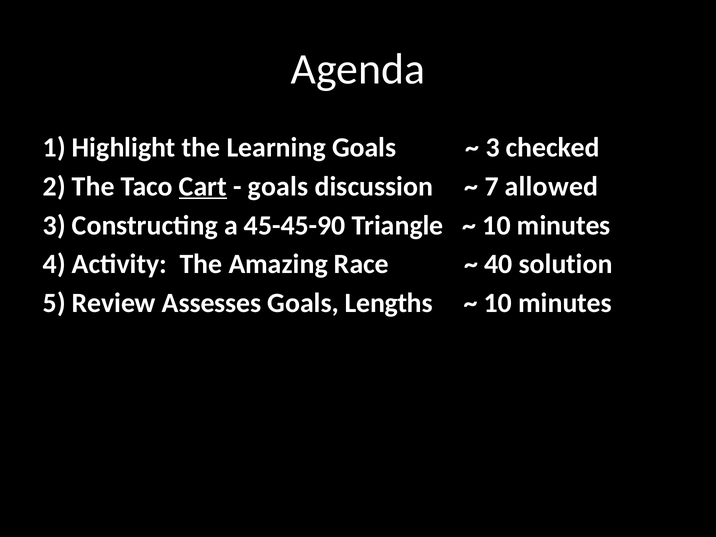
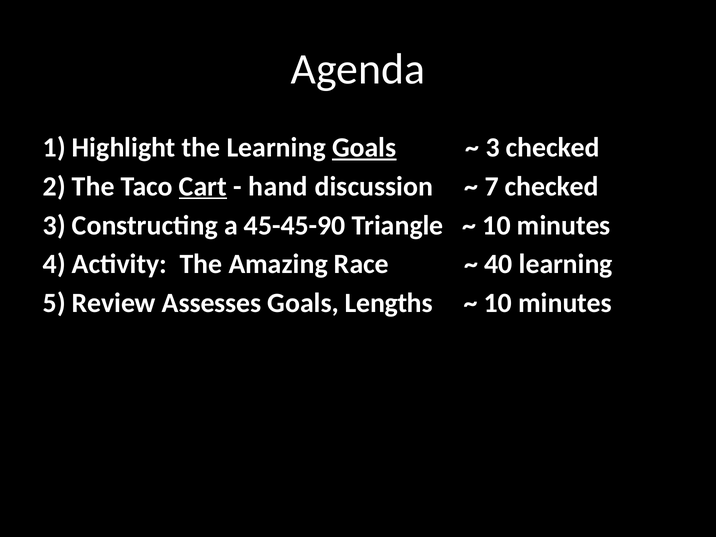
Goals underline: none -> present (364, 147)
goals: goals -> hand (278, 186)
7 allowed: allowed -> checked (552, 186)
40 solution: solution -> learning (566, 264)
